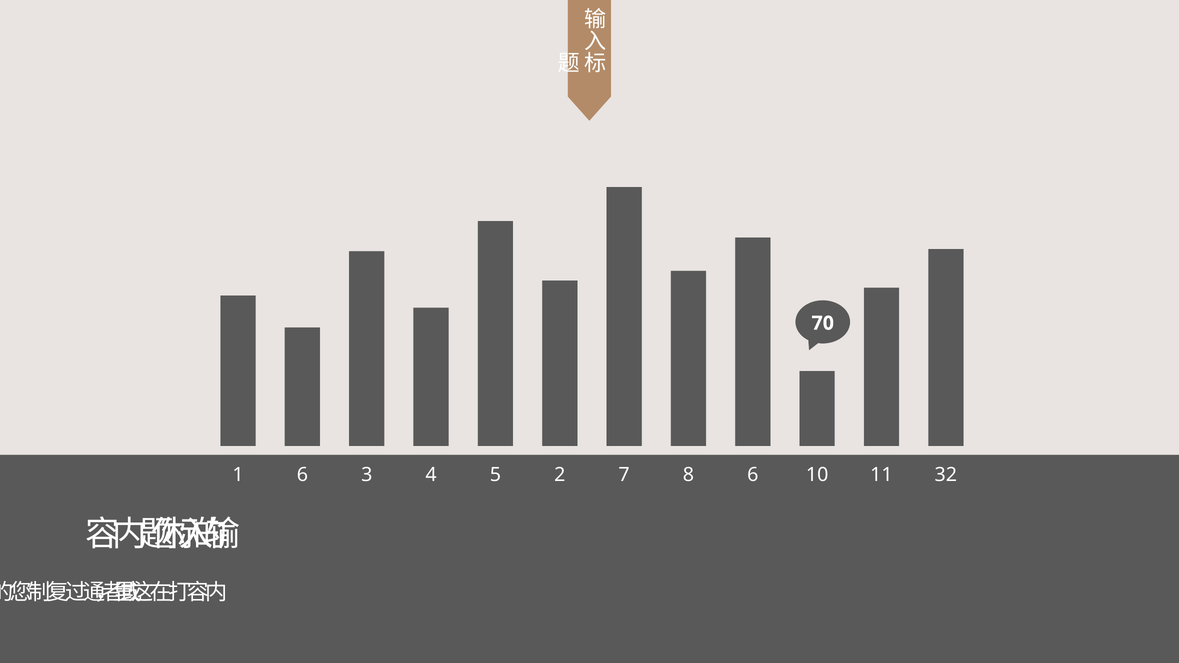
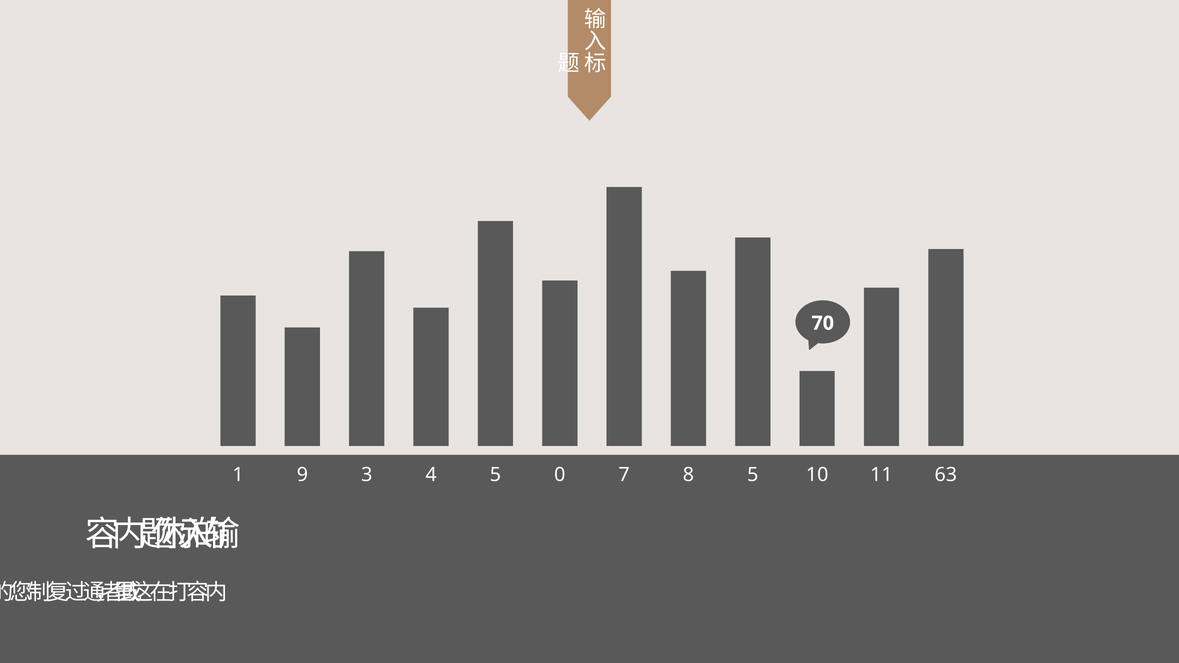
1 6: 6 -> 9 (302, 475)
2: 2 -> 0 (560, 475)
8 6: 6 -> 5 (753, 475)
32: 32 -> 63 (946, 475)
